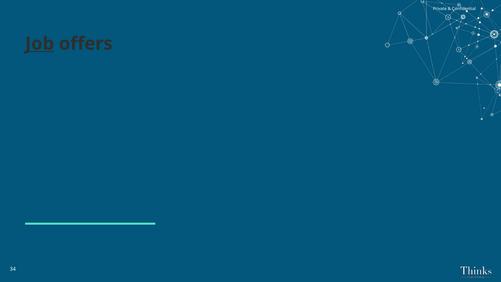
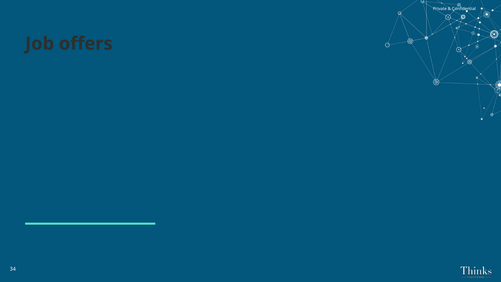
Job underline: present -> none (40, 44)
